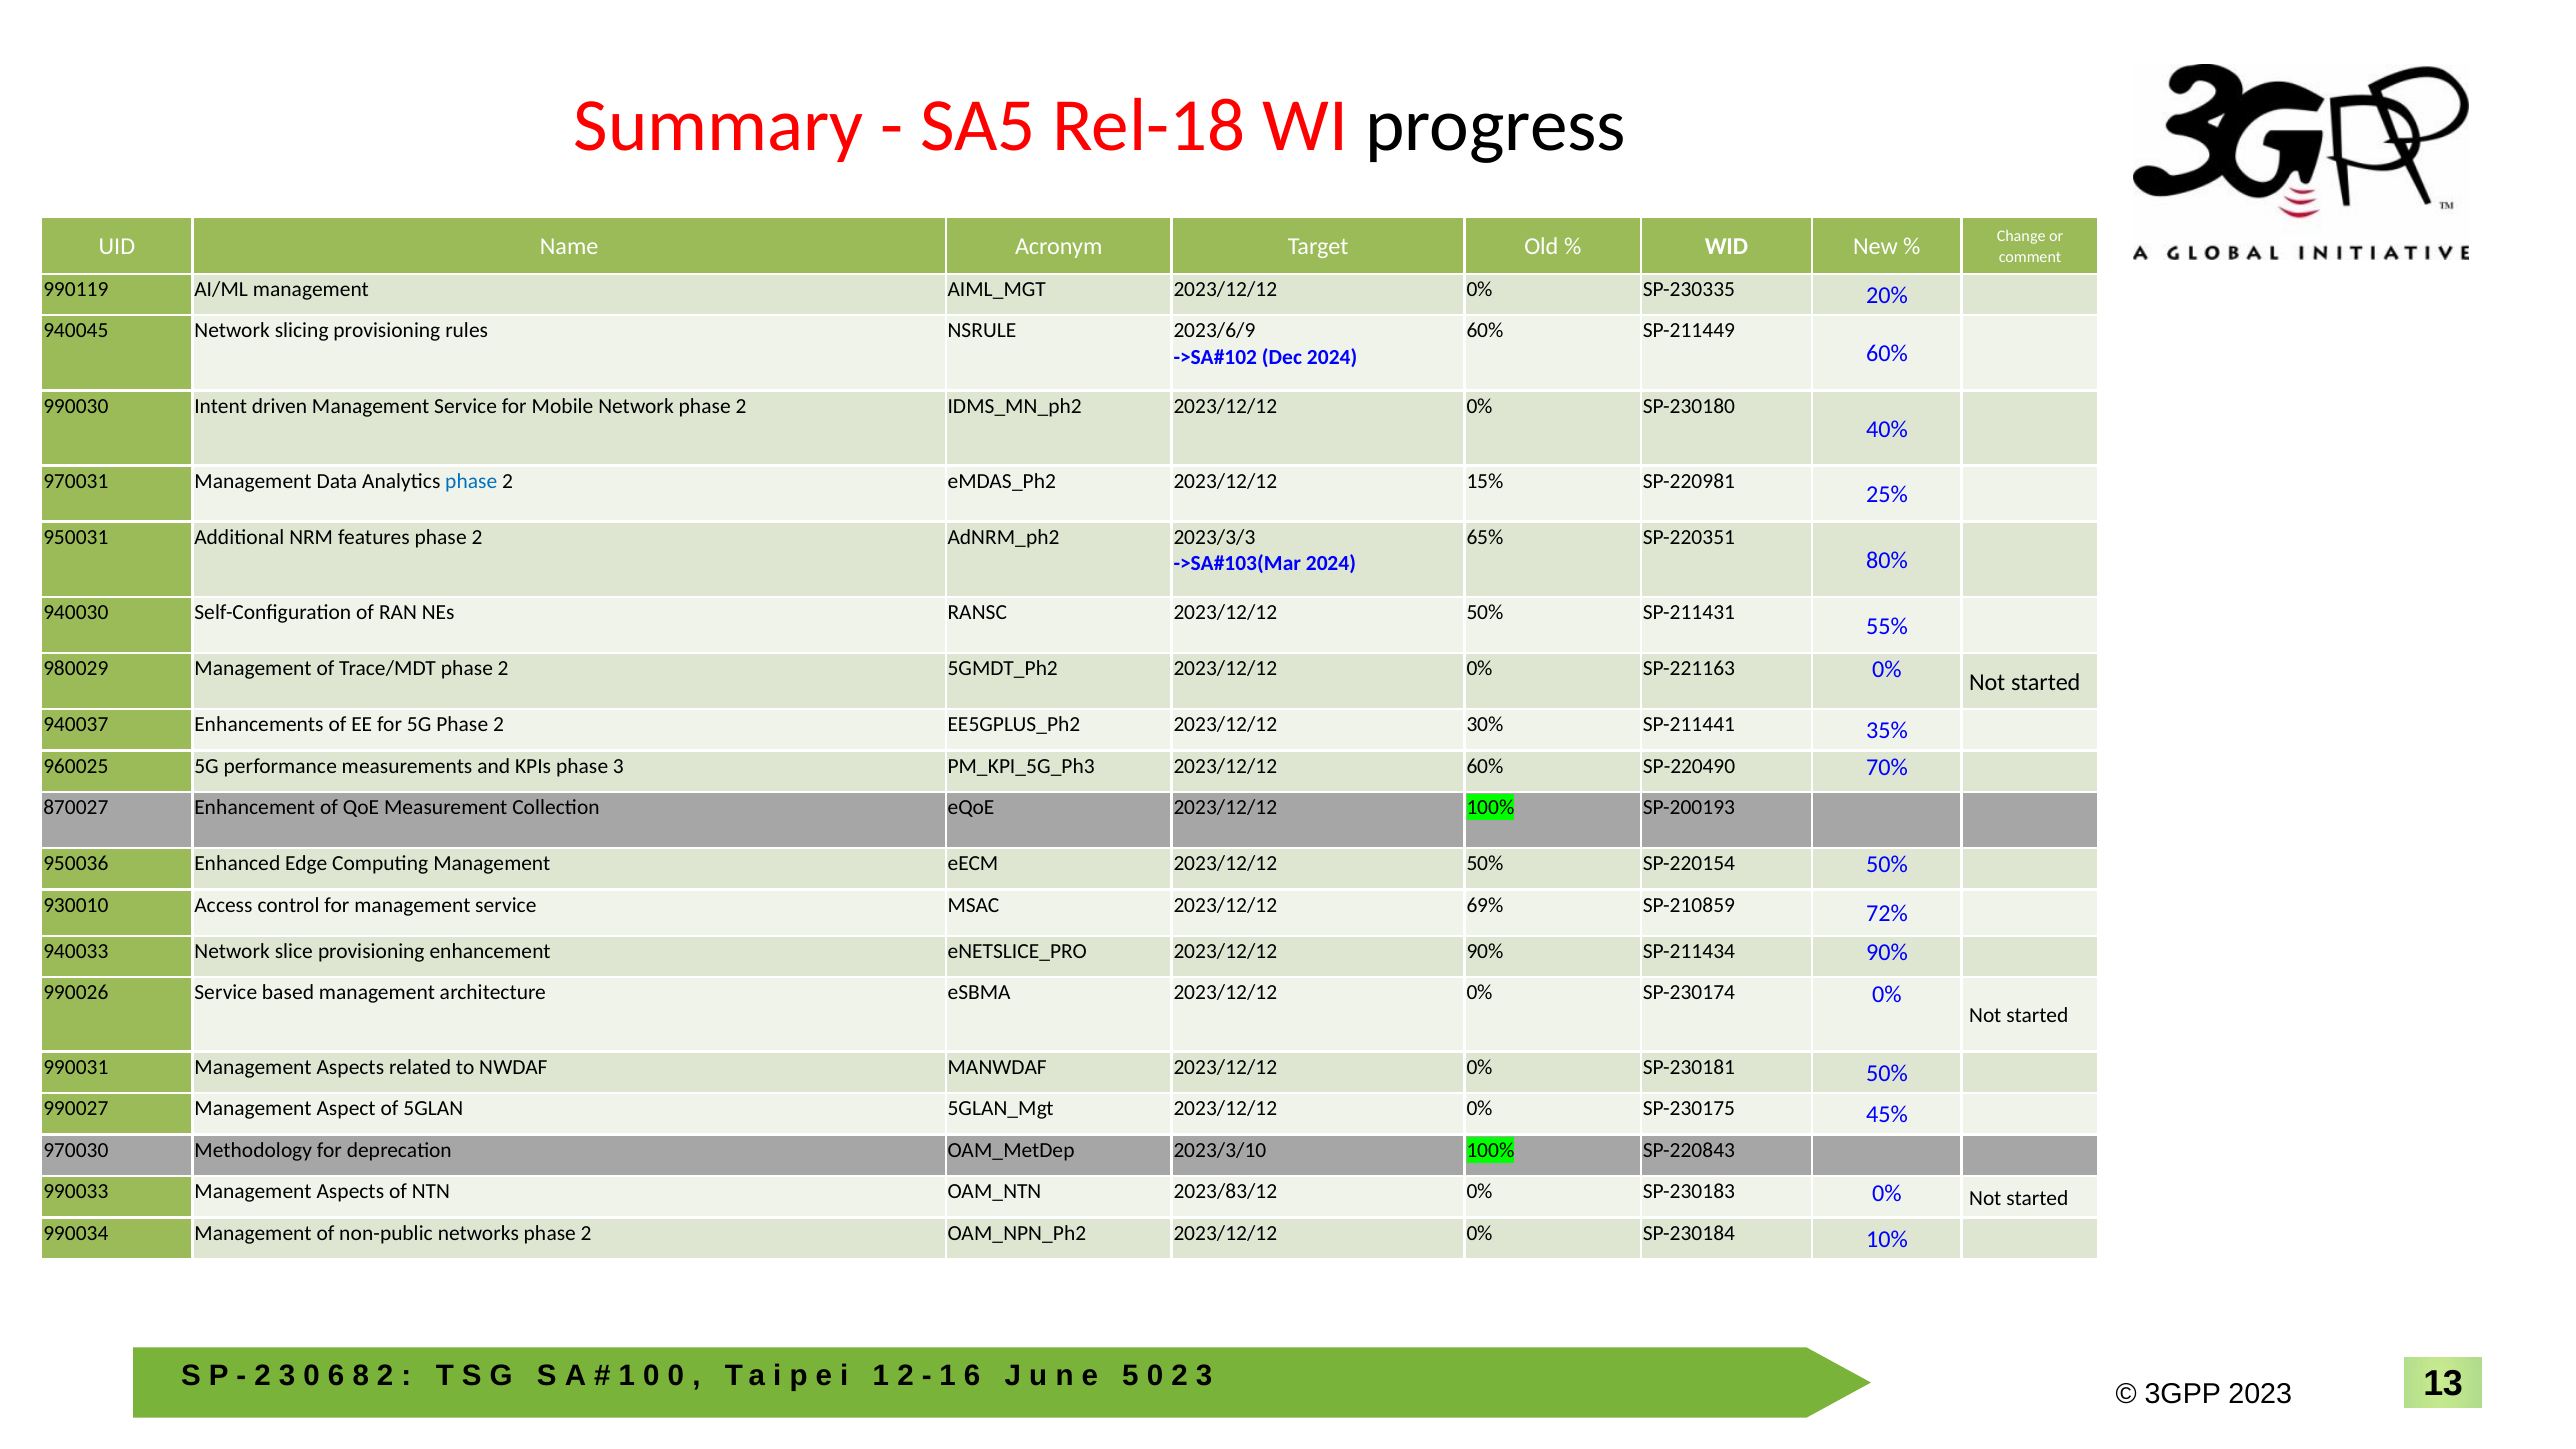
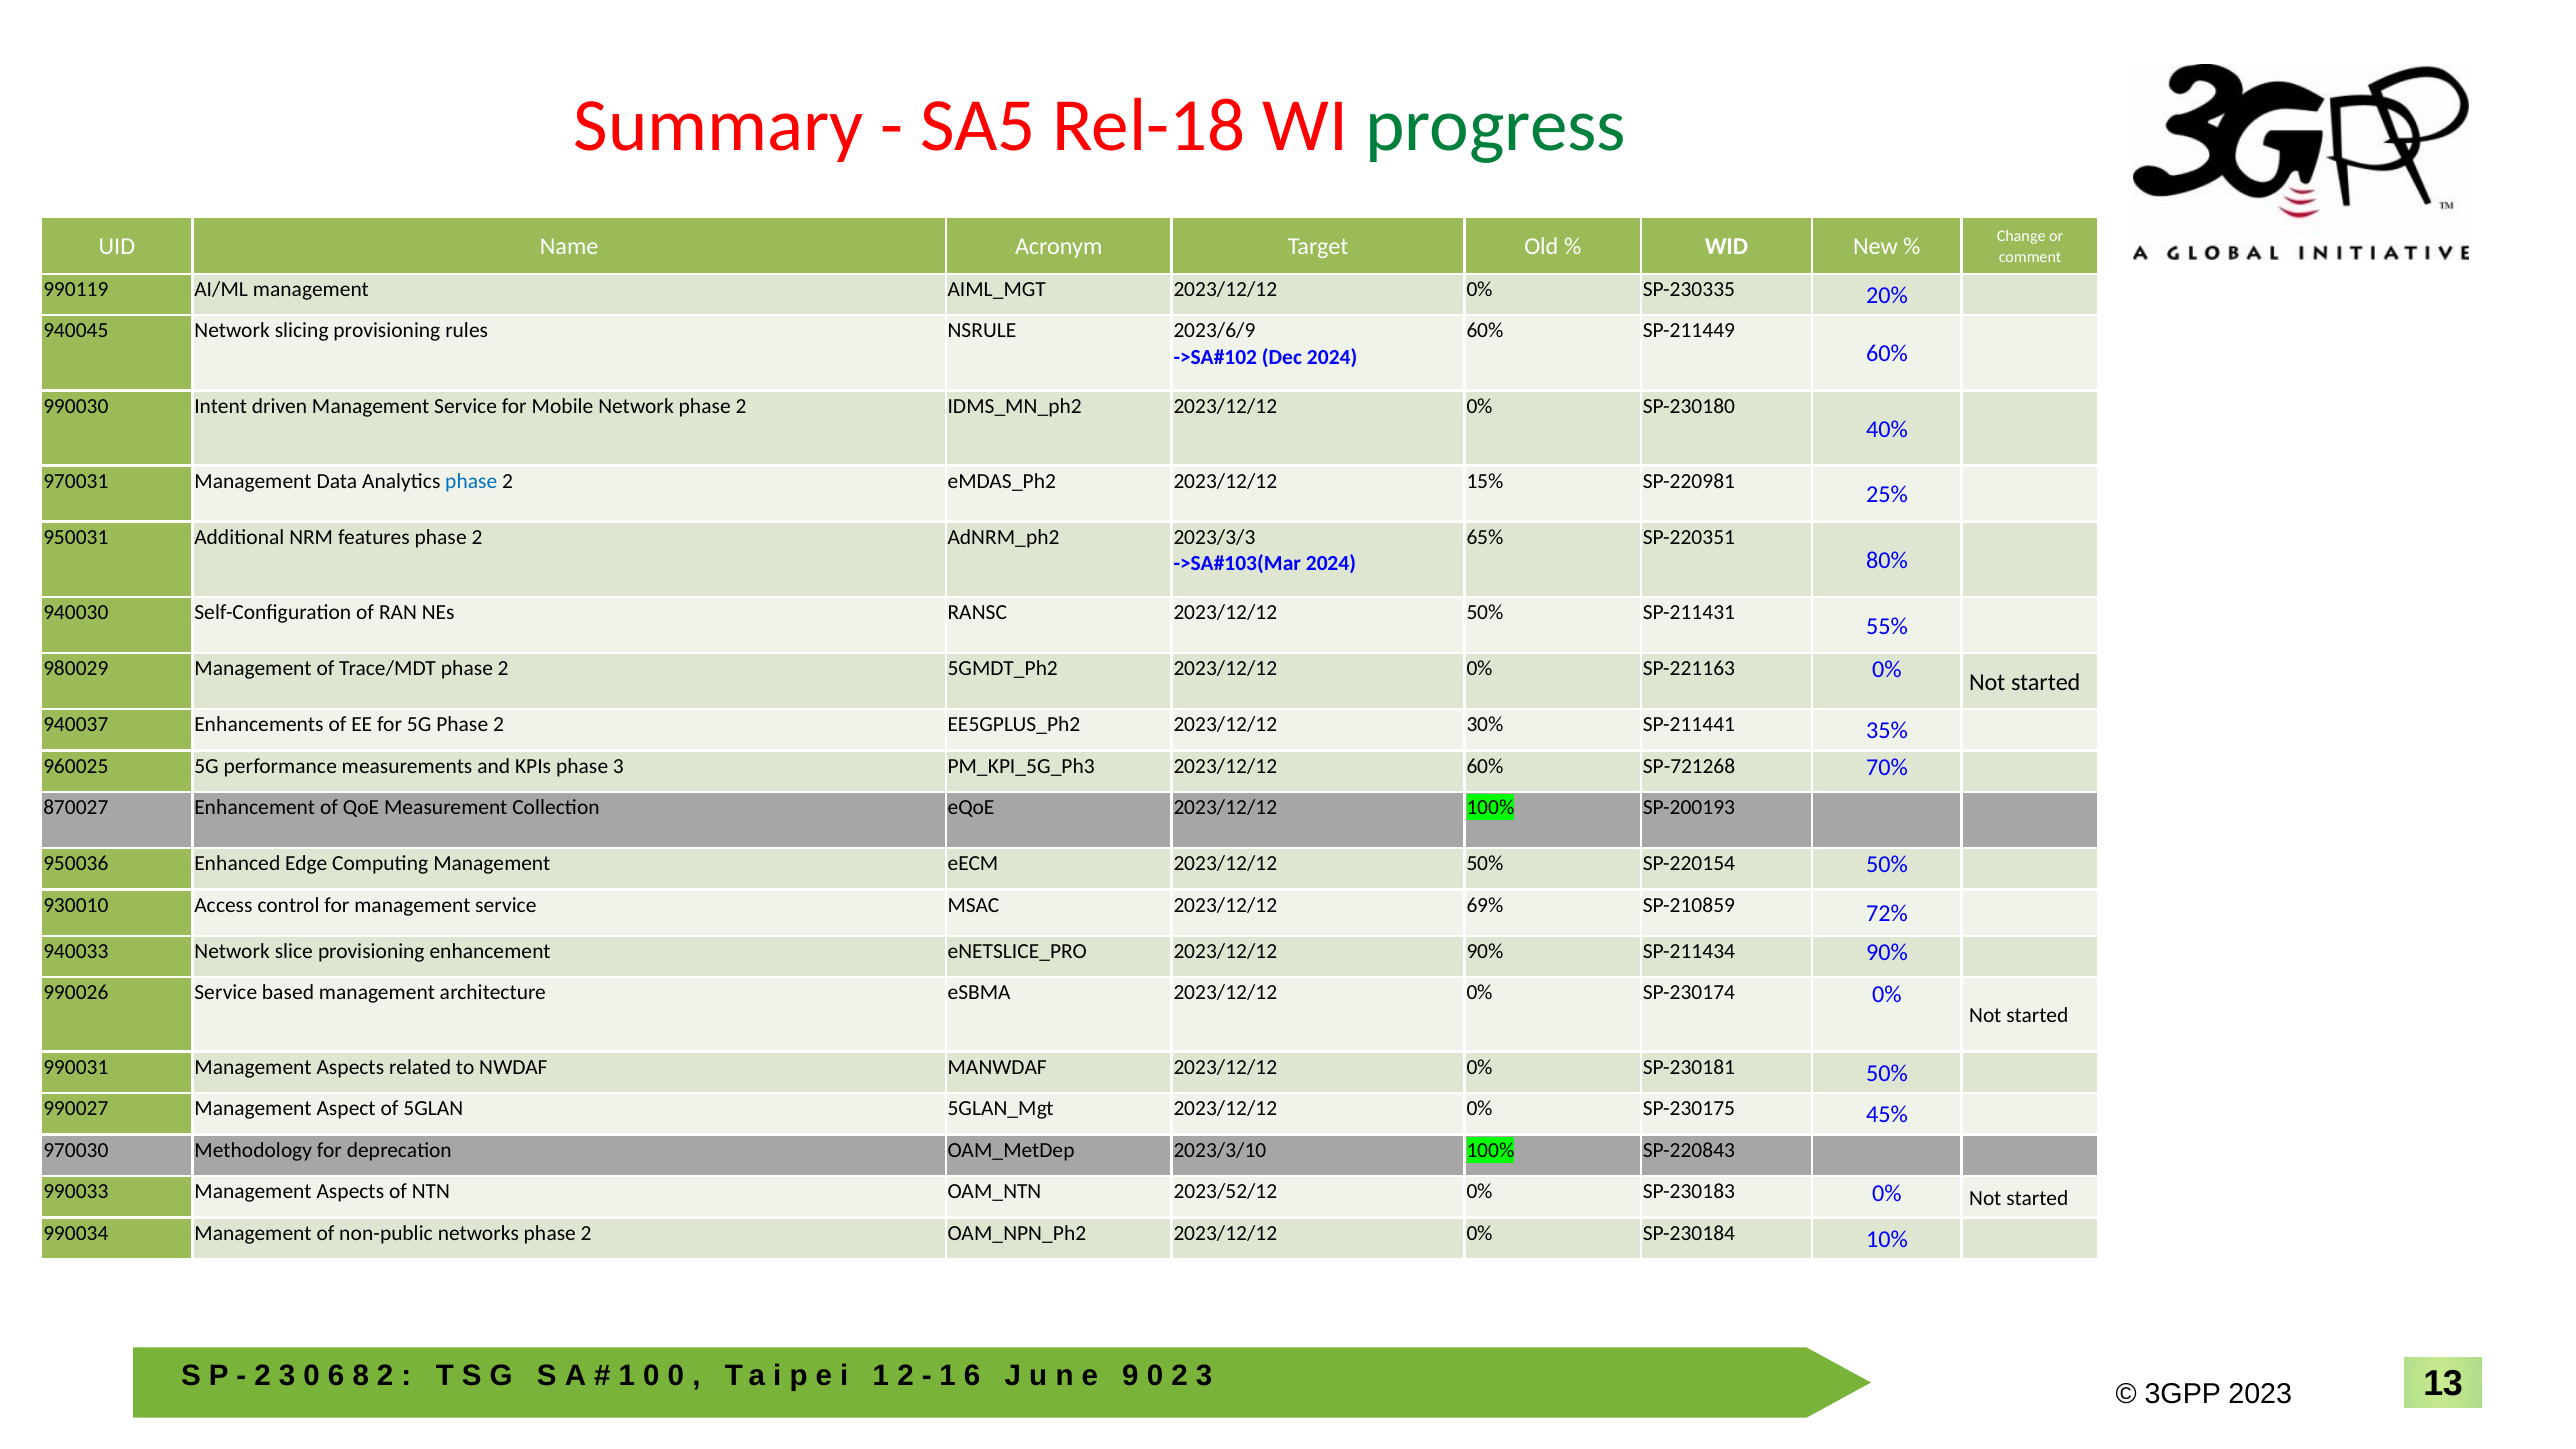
progress colour: black -> green (1495, 126)
SP-220490: SP-220490 -> SP-721268 (1689, 766)
2023/83/12: 2023/83/12 -> 2023/52/12 (1225, 1192)
5: 5 -> 9 (1130, 1376)
